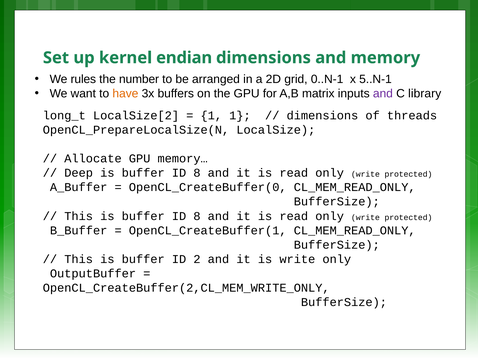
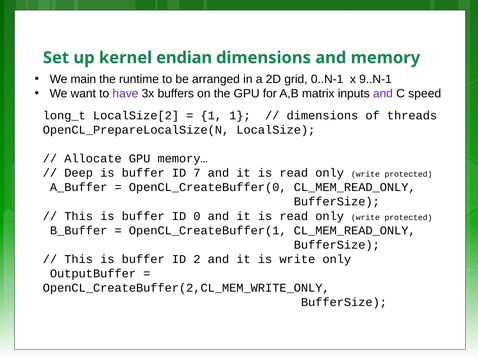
rules: rules -> main (83, 79)
number: number -> runtime (139, 79)
5..N-1: 5..N-1 -> 9..N-1 (375, 79)
have colour: orange -> purple (125, 94)
library: library -> speed (425, 94)
8: 8 -> 7 (197, 173)
8: 8 -> 0 (197, 216)
